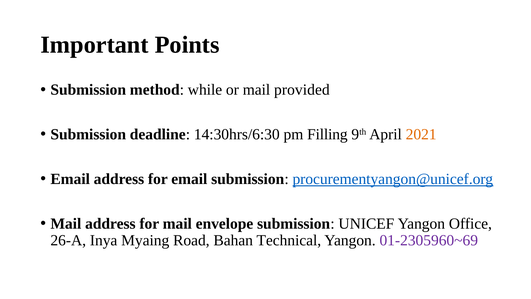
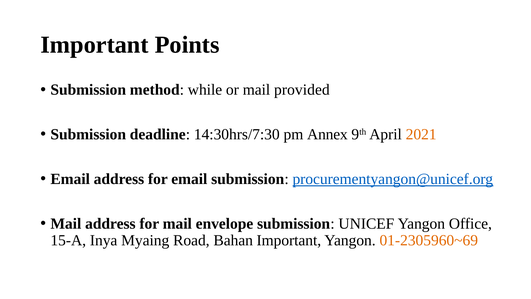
14:30hrs/6:30: 14:30hrs/6:30 -> 14:30hrs/7:30 (237, 134)
Filling: Filling -> Annex (327, 134)
26-A: 26-A -> 15-A (68, 240)
Bahan Technical: Technical -> Important (289, 240)
01-2305960~69 colour: purple -> orange (429, 240)
